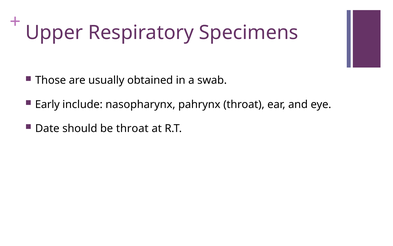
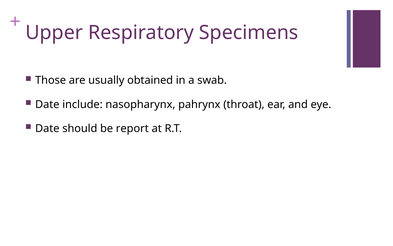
Early: Early -> Date (47, 104)
be throat: throat -> report (132, 128)
